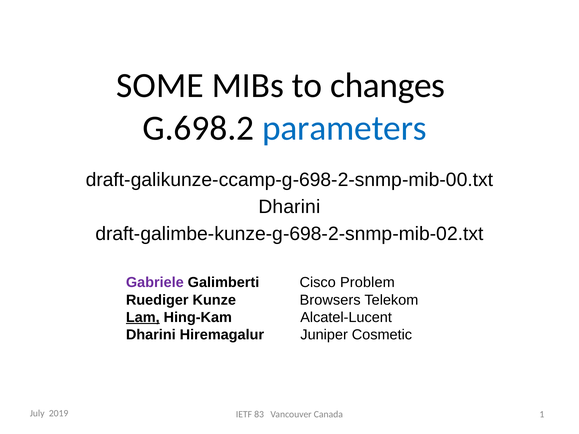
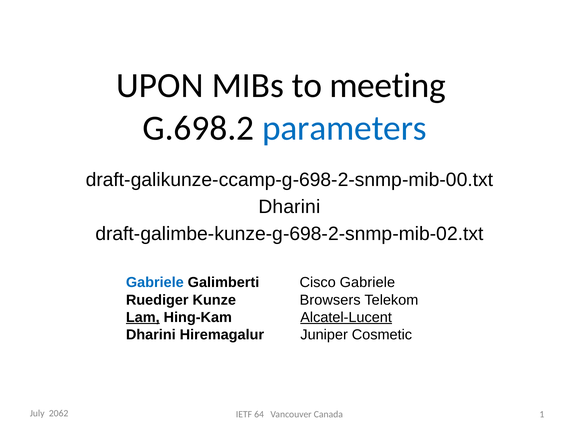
SOME: SOME -> UPON (160, 86)
changes: changes -> meeting (388, 86)
Gabriele colour: purple -> blue (155, 283)
Cisco Problem: Problem -> Gabriele (367, 283)
Alcatel-Lucent underline: none -> present (346, 317)
2019: 2019 -> 2062 (59, 414)
83: 83 -> 64 (259, 415)
